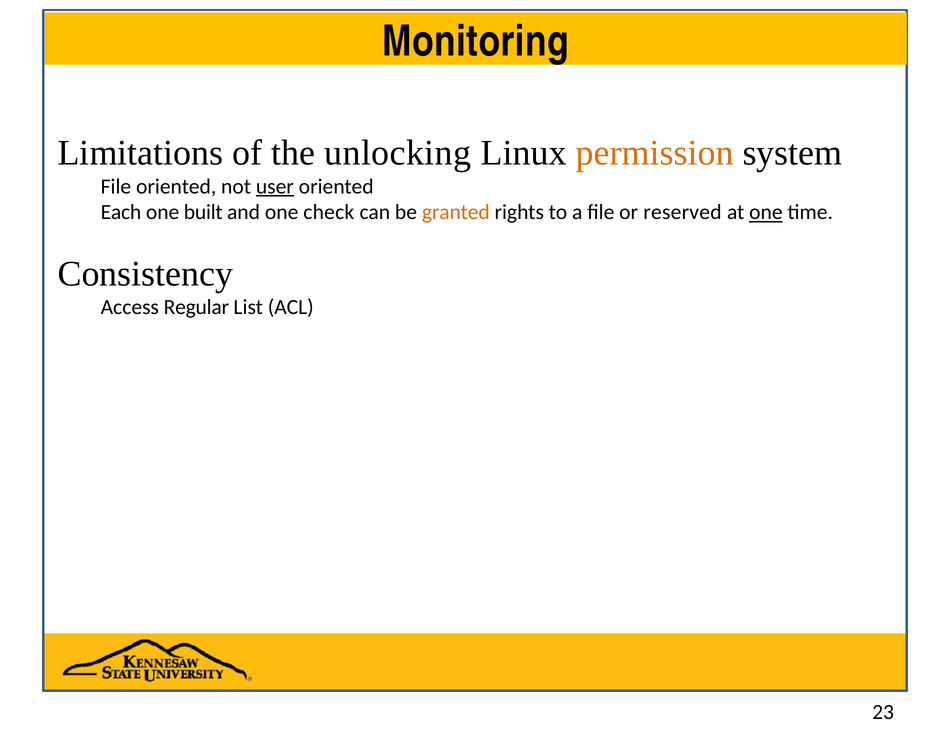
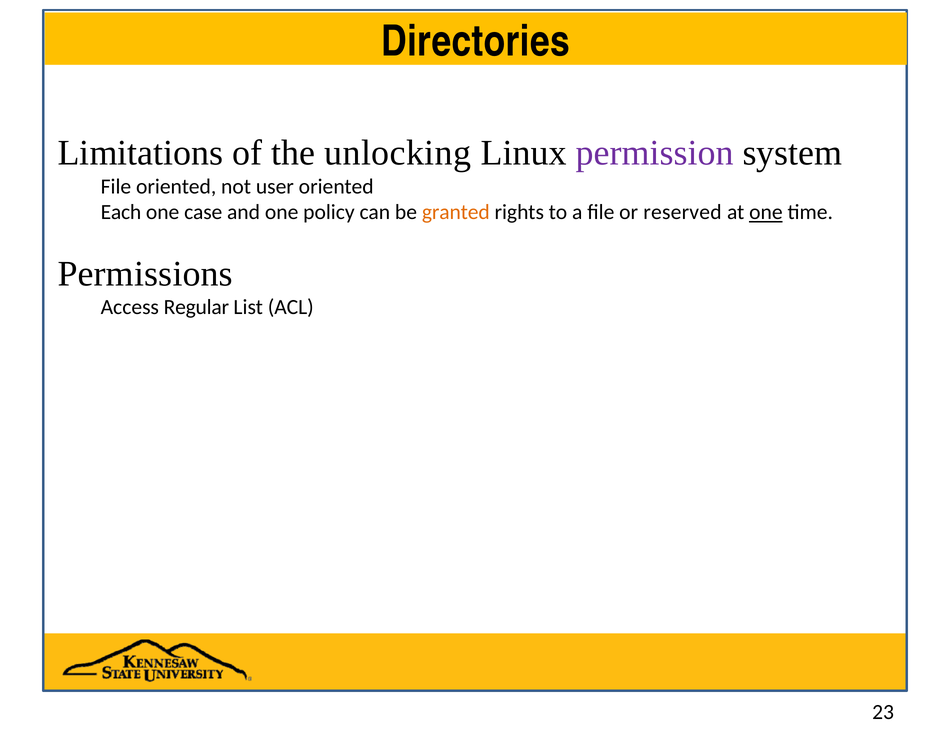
Monitoring: Monitoring -> Directories (476, 41)
permission colour: orange -> purple (655, 153)
user underline: present -> none (275, 186)
built: built -> case (203, 212)
check: check -> policy (329, 212)
Consistency: Consistency -> Permissions (145, 274)
